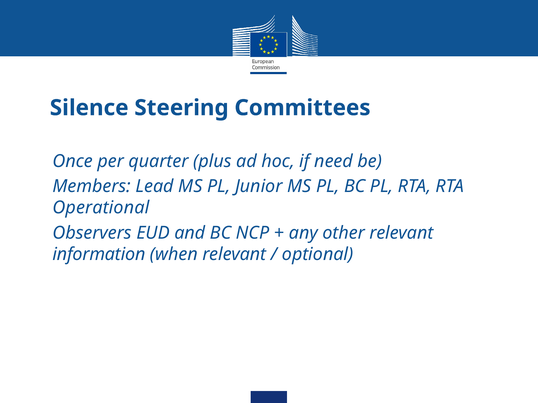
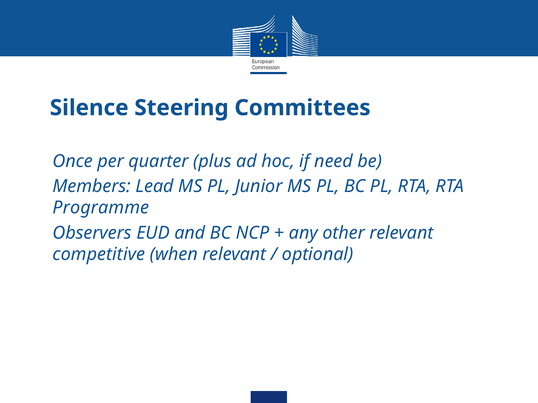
Operational: Operational -> Programme (101, 208)
information: information -> competitive (99, 255)
